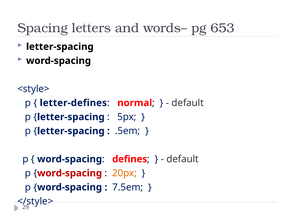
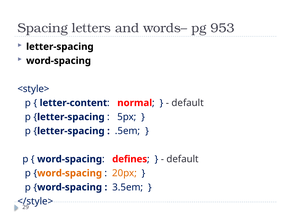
653: 653 -> 953 (223, 28)
letter-defines: letter-defines -> letter-content (73, 103)
word-spacing colour: red -> orange (70, 173)
7.5em: 7.5em -> 3.5em (128, 187)
